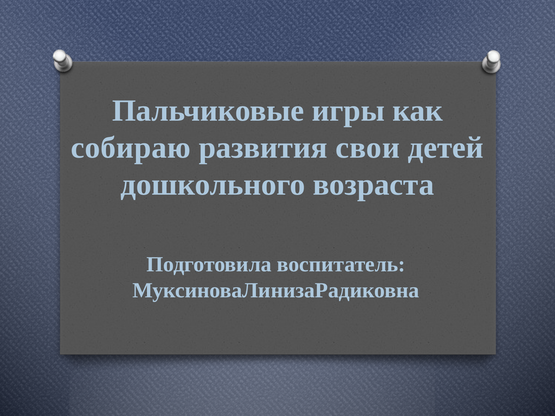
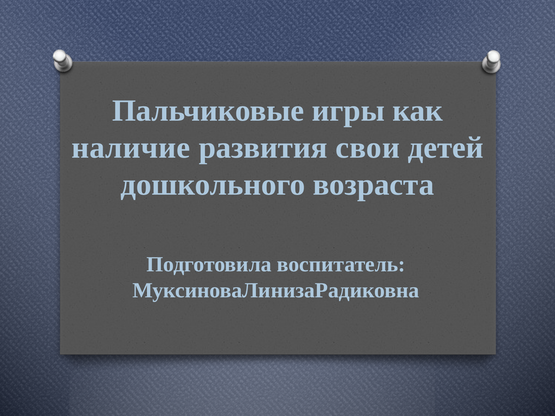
собираю: собираю -> наличие (131, 148)
